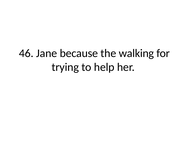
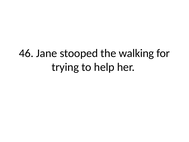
because: because -> stooped (79, 53)
